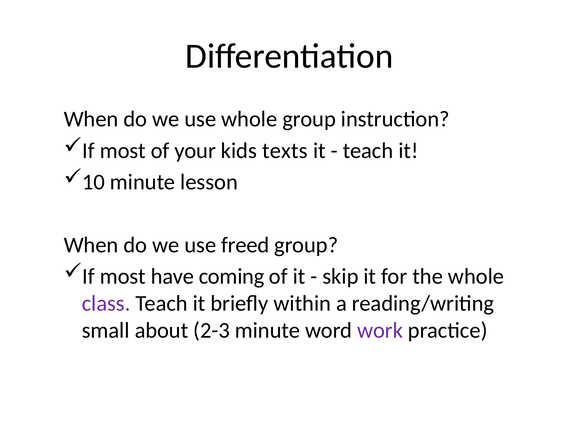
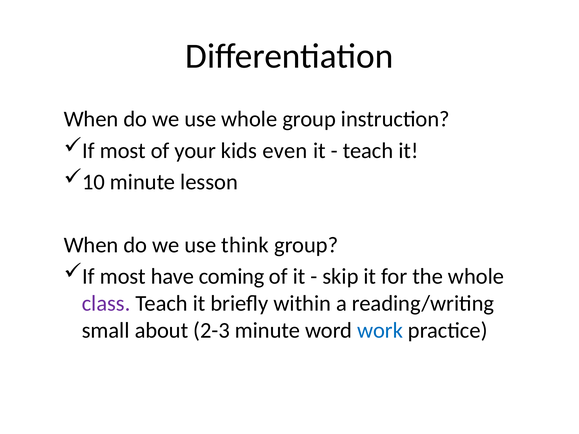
texts: texts -> even (285, 151)
freed: freed -> think (245, 245)
work colour: purple -> blue (380, 331)
